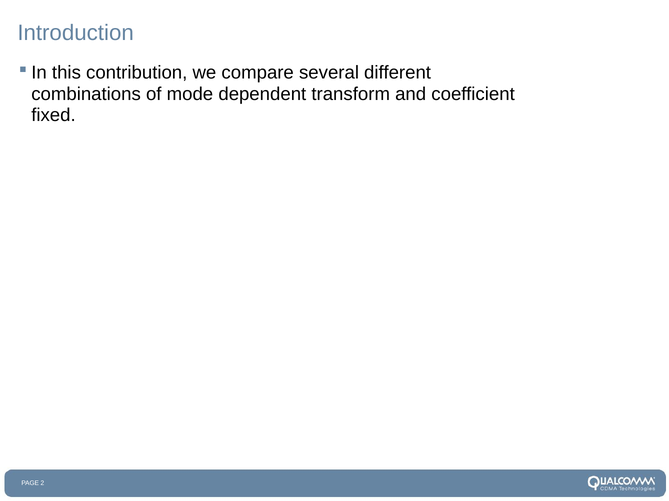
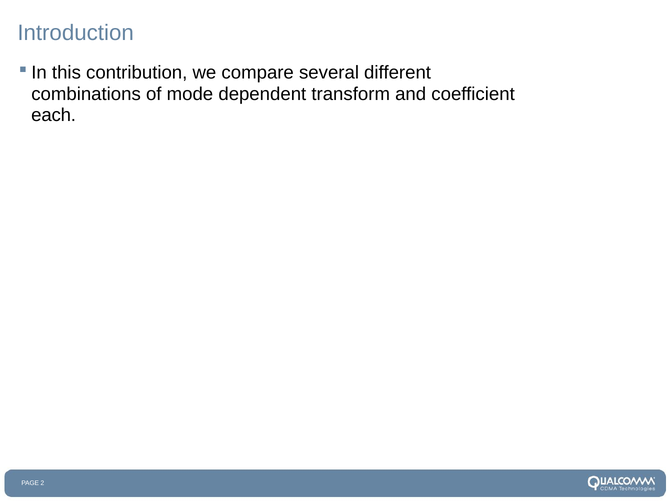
fixed: fixed -> each (54, 115)
